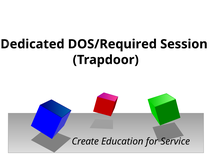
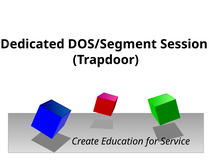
DOS/Required: DOS/Required -> DOS/Segment (112, 44)
